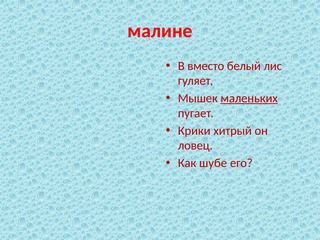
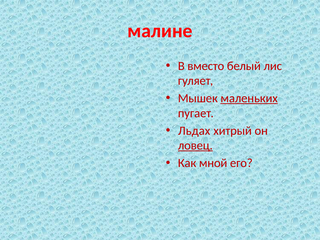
Крики: Крики -> Льдах (194, 131)
ловец underline: none -> present (195, 146)
шубе: шубе -> мной (213, 163)
